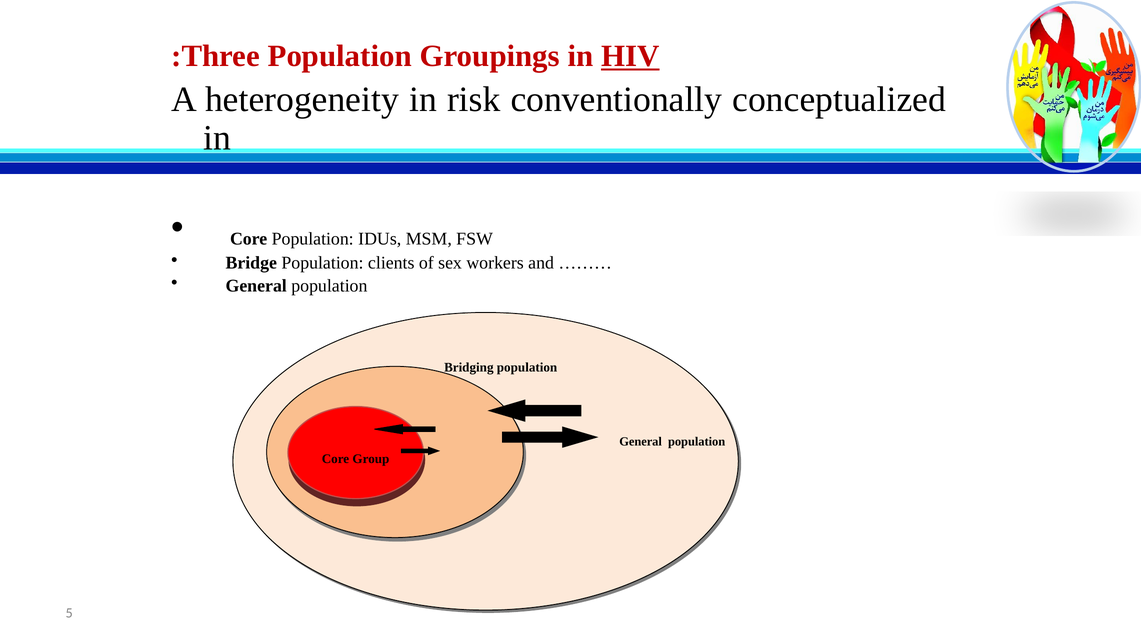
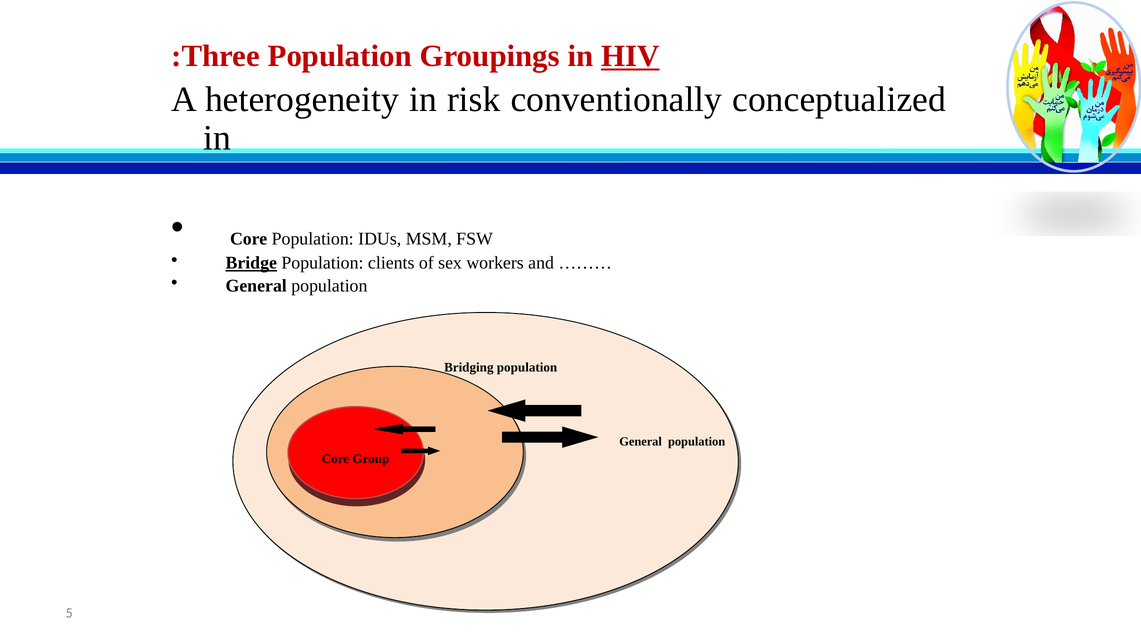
Bridge underline: none -> present (251, 263)
